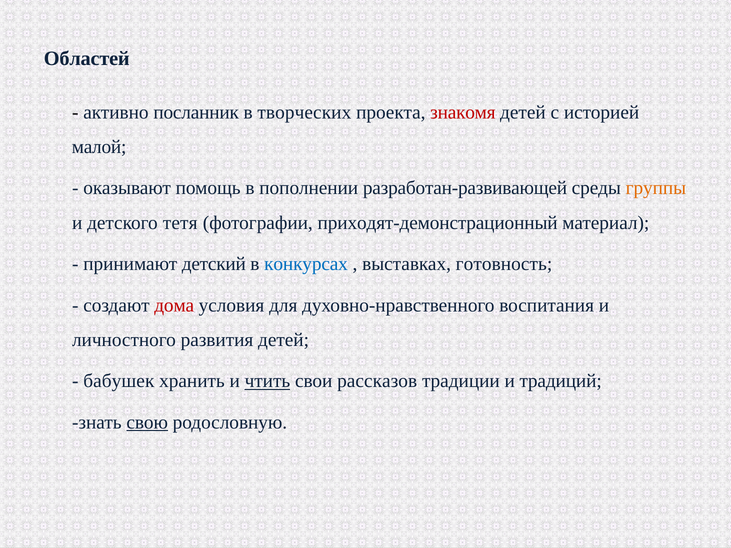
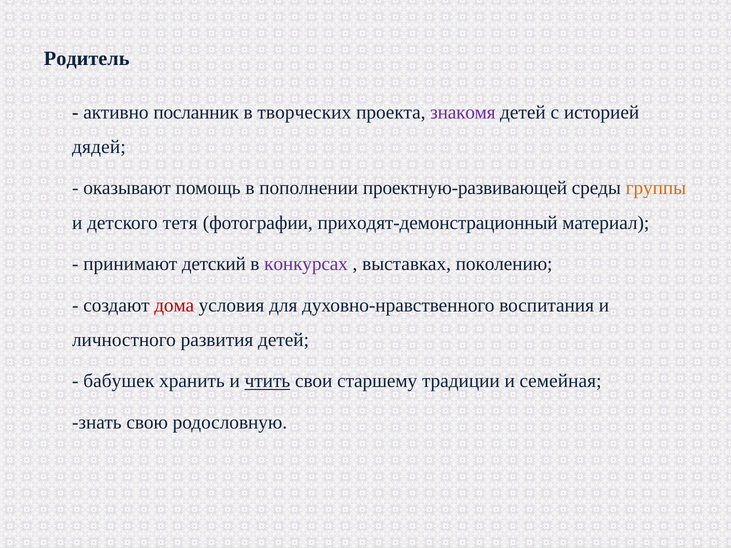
Областей: Областей -> Родитель (87, 59)
знакомя colour: red -> purple (463, 112)
малой: малой -> дядей (99, 147)
разработан-развивающей: разработан-развивающей -> проектную-развивающей (465, 188)
конкурсах colour: blue -> purple (306, 264)
готовность: готовность -> поколению (504, 264)
рассказов: рассказов -> старшему (377, 381)
традиций: традиций -> семейная (561, 381)
свою underline: present -> none (147, 422)
